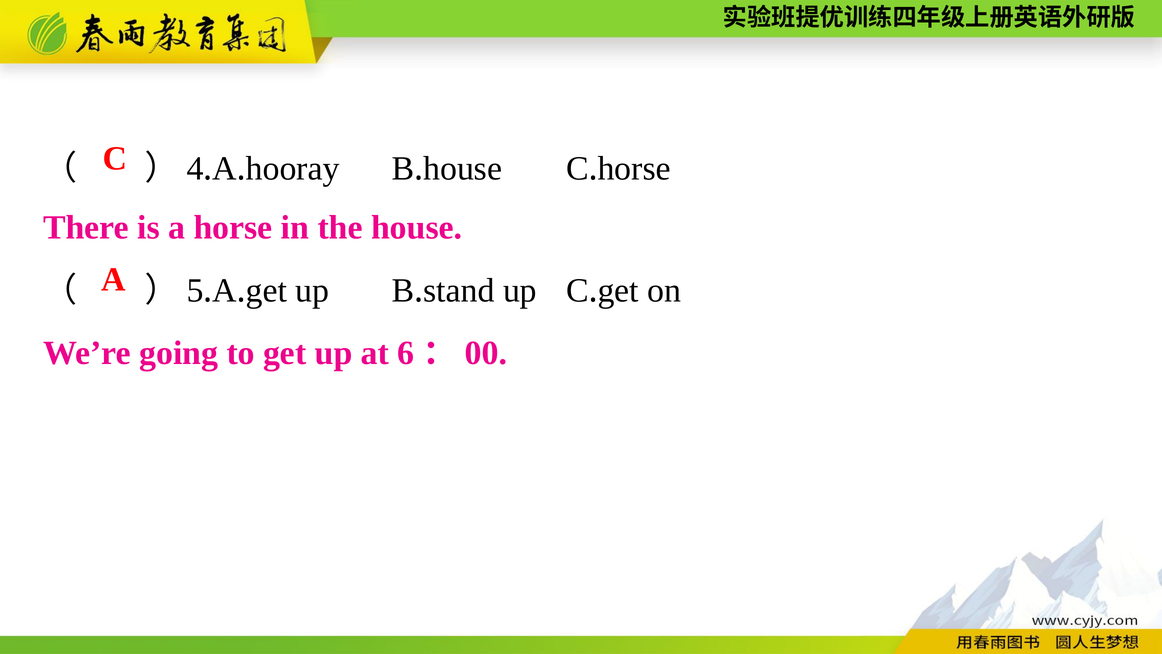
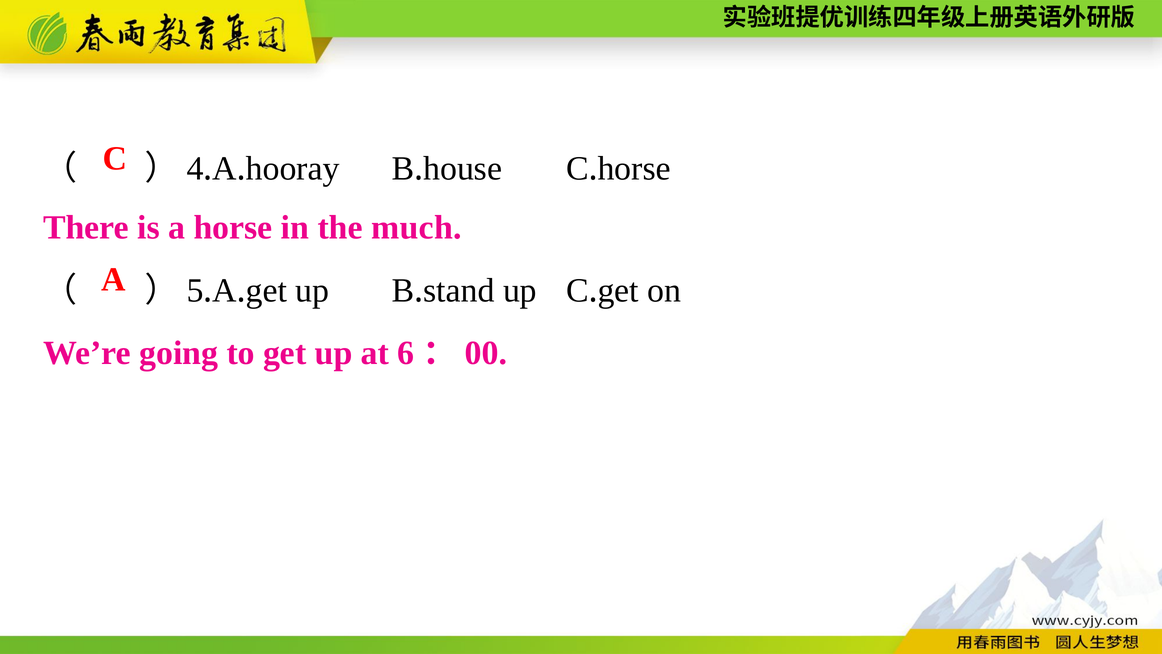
the house: house -> much (416, 228)
